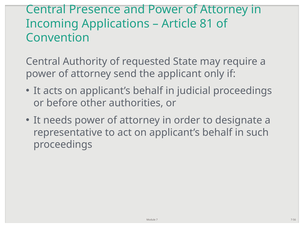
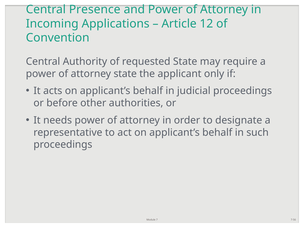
81: 81 -> 12 (206, 24)
attorney send: send -> state (125, 74)
